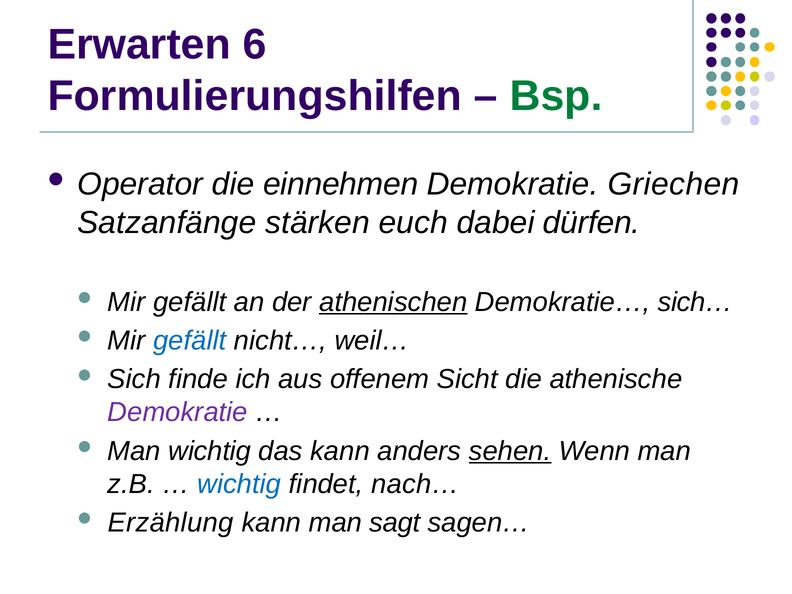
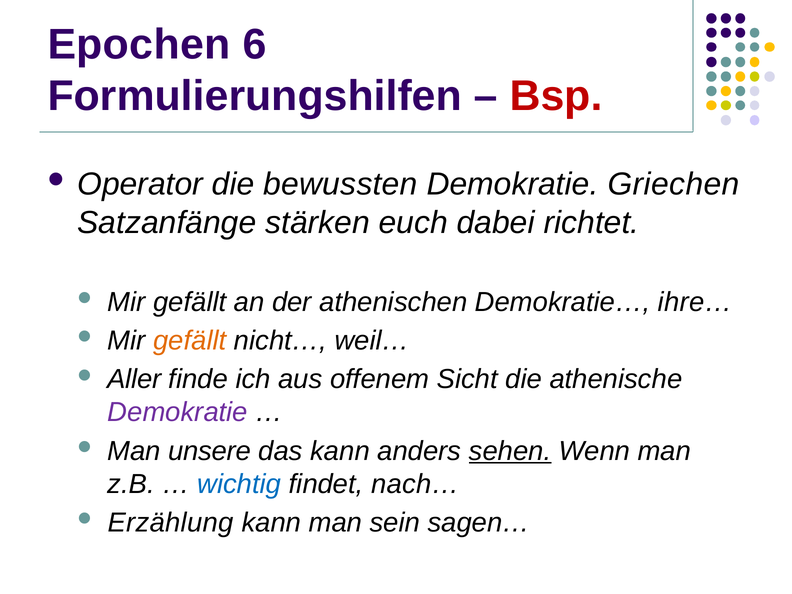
Erwarten: Erwarten -> Epochen (139, 45)
Bsp colour: green -> red (556, 96)
einnehmen: einnehmen -> bewussten (340, 184)
dürfen: dürfen -> richtet (591, 223)
athenischen underline: present -> none (393, 302)
sich…: sich… -> ihre… (695, 302)
gefällt colour: blue -> orange (190, 341)
Sich: Sich -> Aller (134, 379)
Man wichtig: wichtig -> unsere (210, 451)
sagt: sagt -> sein (395, 523)
